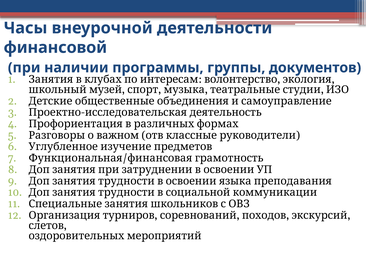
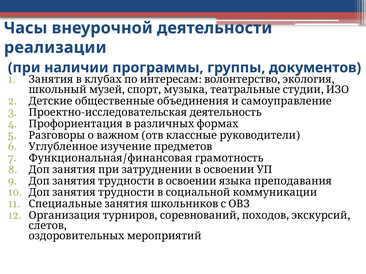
финансовой: финансовой -> реализации (55, 48)
